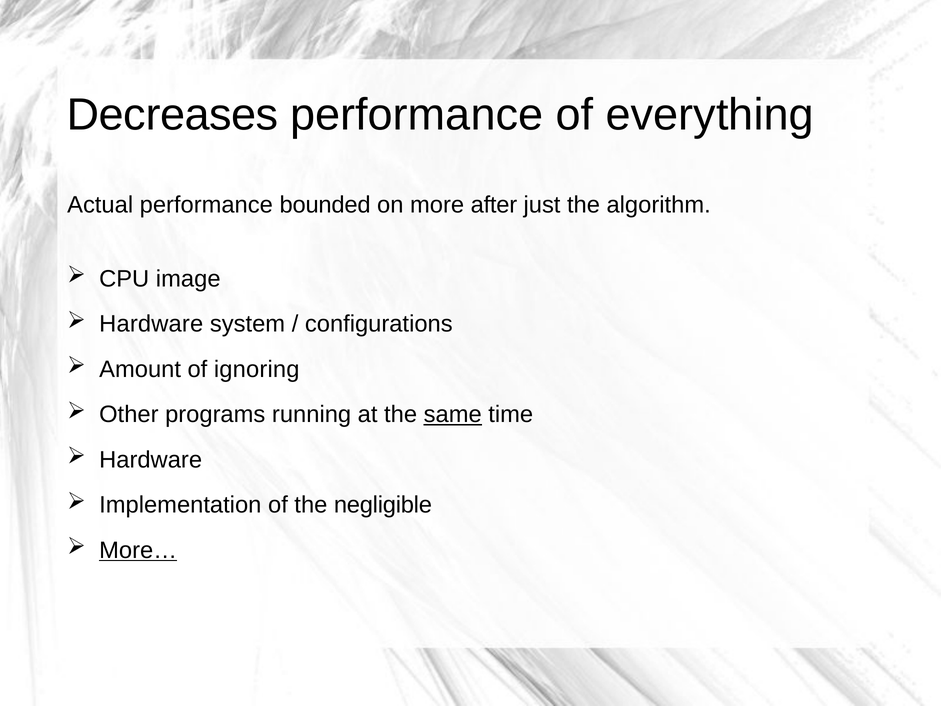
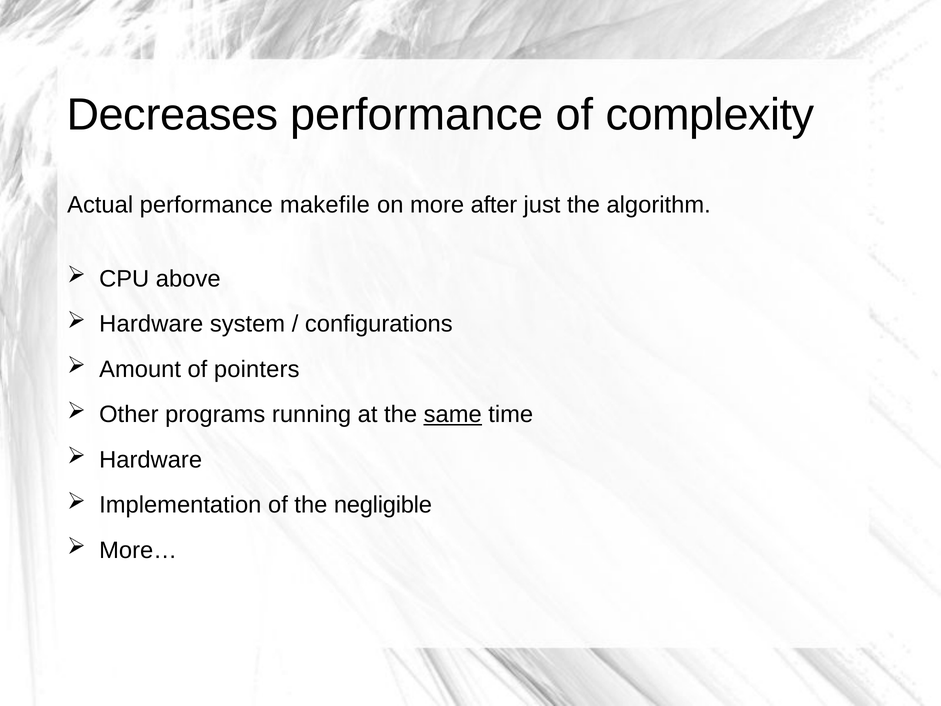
everything: everything -> complexity (710, 115)
bounded: bounded -> makefile (325, 205)
image: image -> above (188, 279)
ignoring: ignoring -> pointers (257, 369)
More… underline: present -> none (138, 550)
